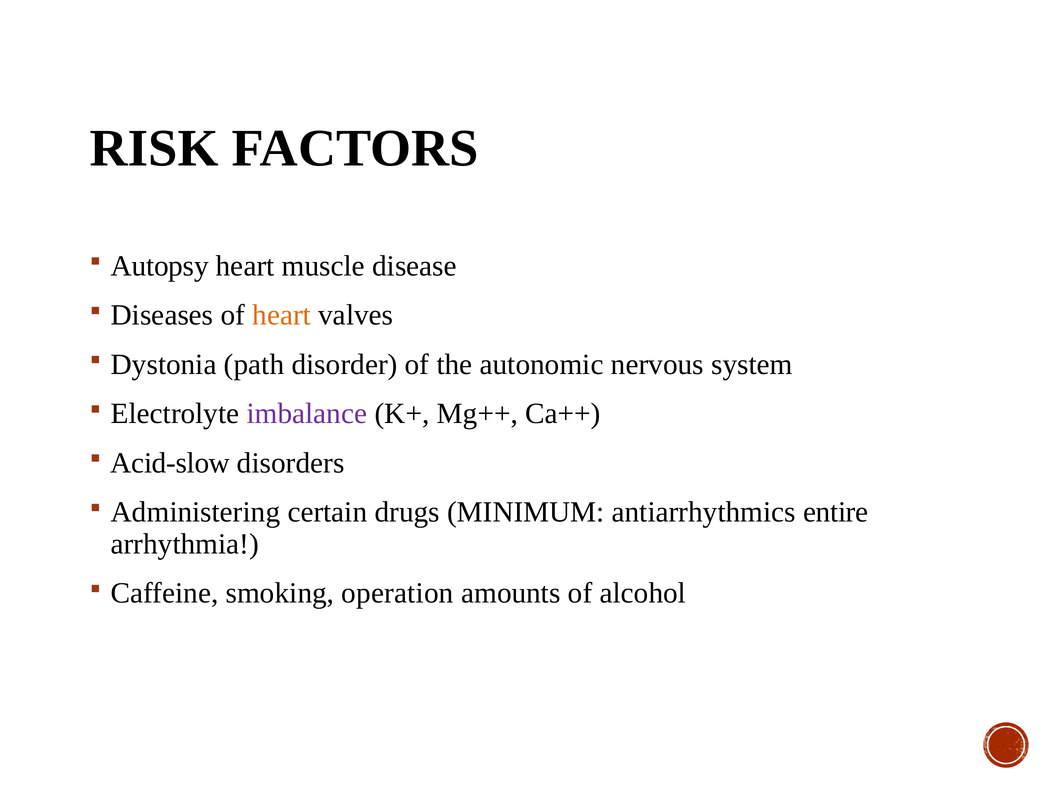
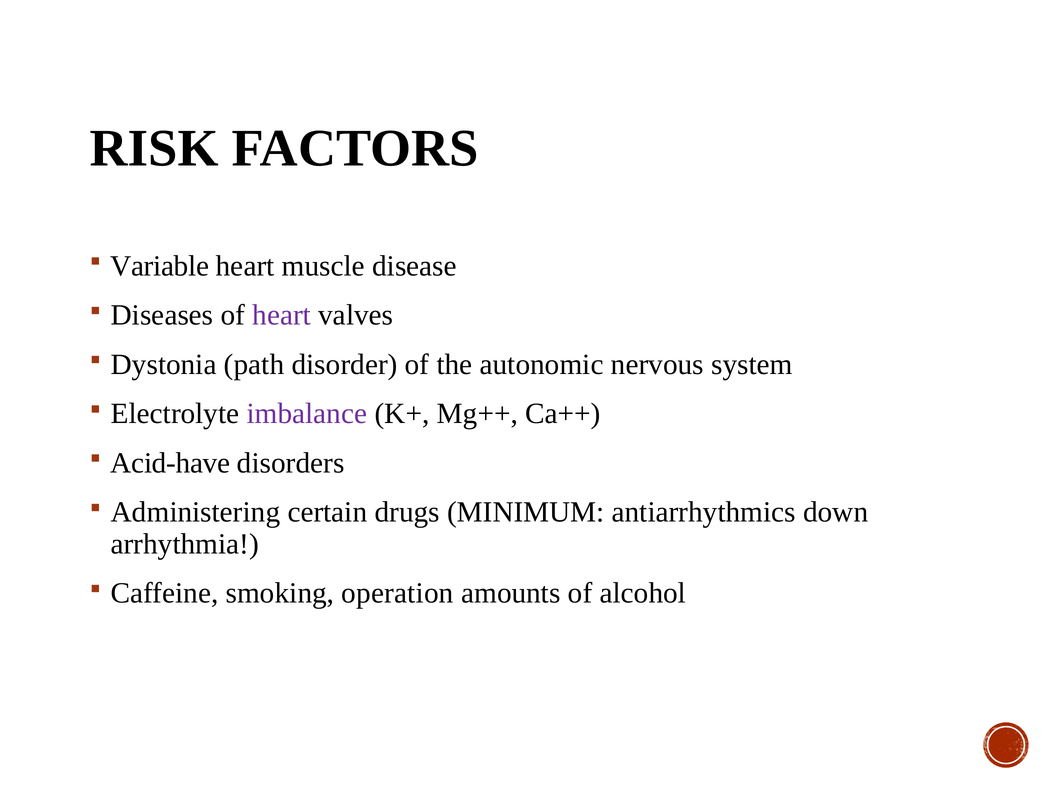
Autopsy: Autopsy -> Variable (160, 266)
heart colour: orange -> purple (282, 315)
Acid-slow: Acid-slow -> Acid-have (170, 463)
entire: entire -> down (836, 512)
